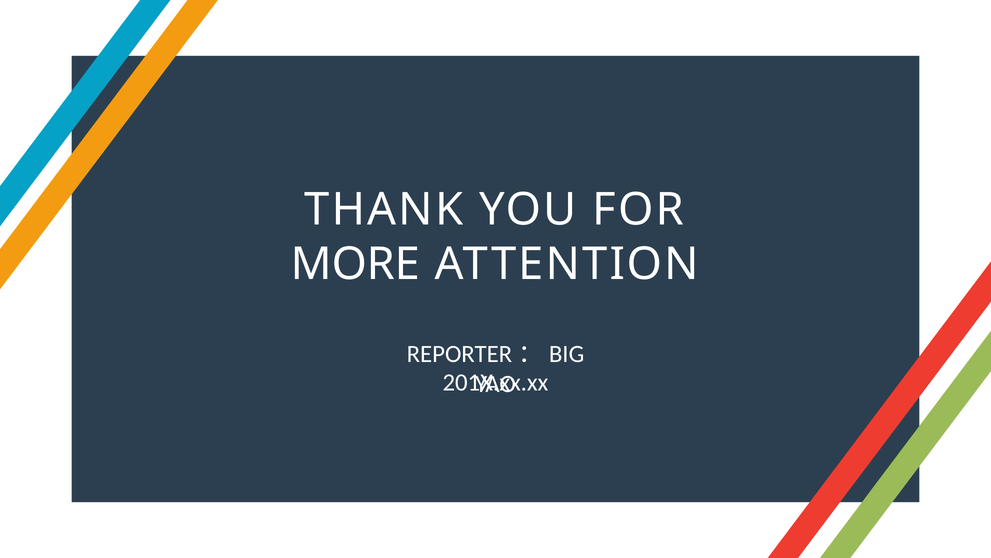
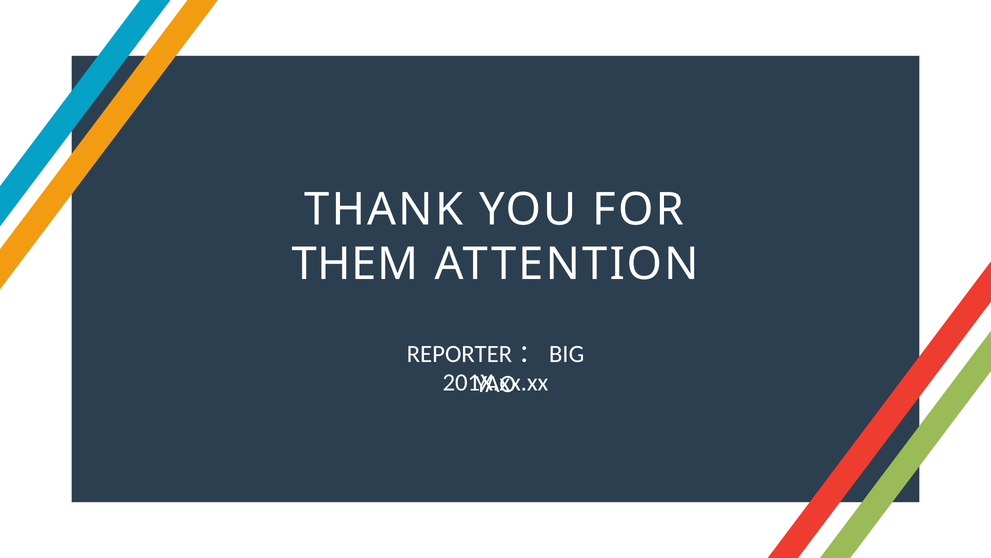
MORE: MORE -> THEM (355, 264)
